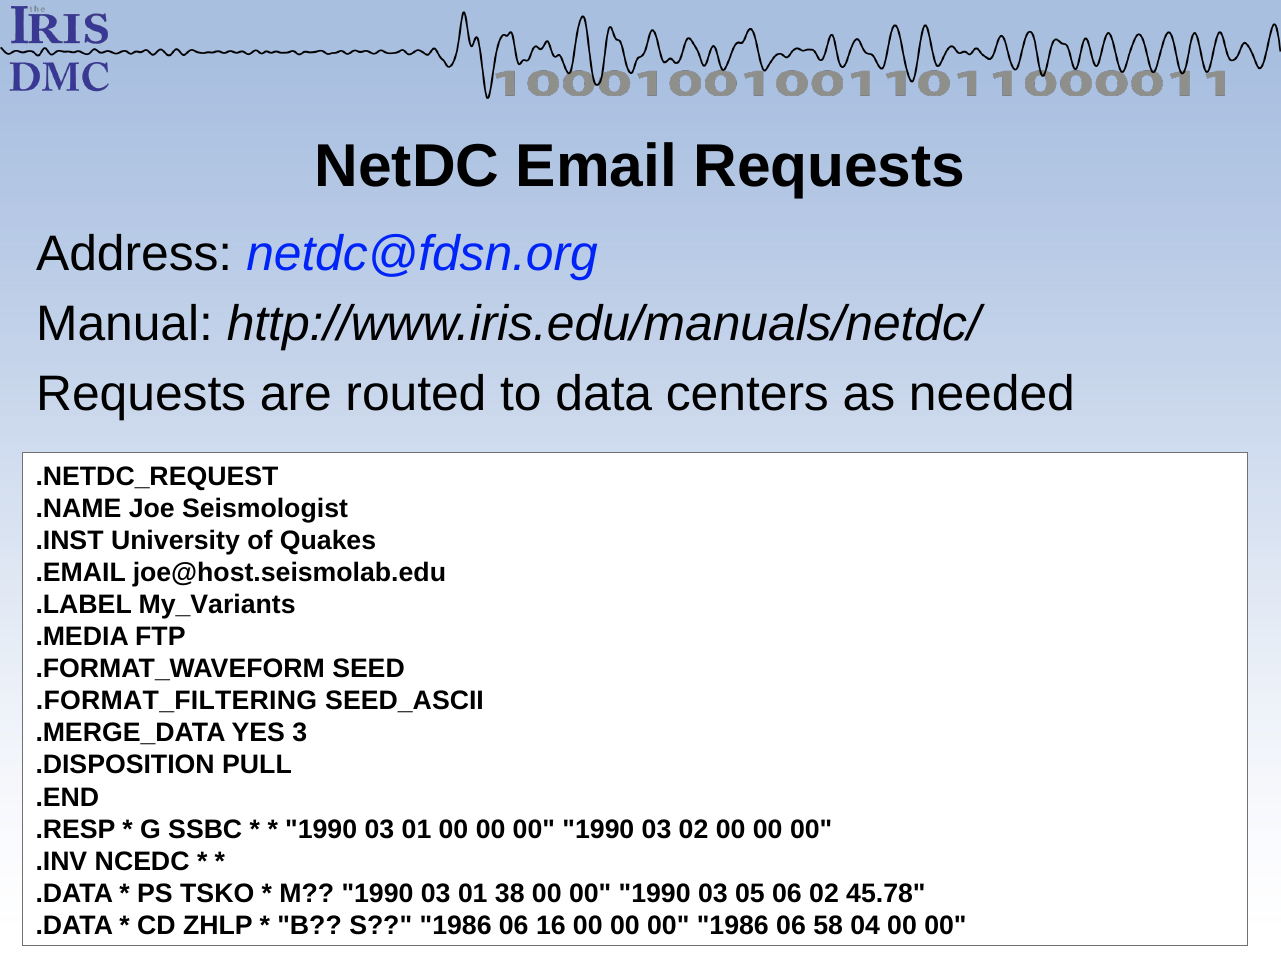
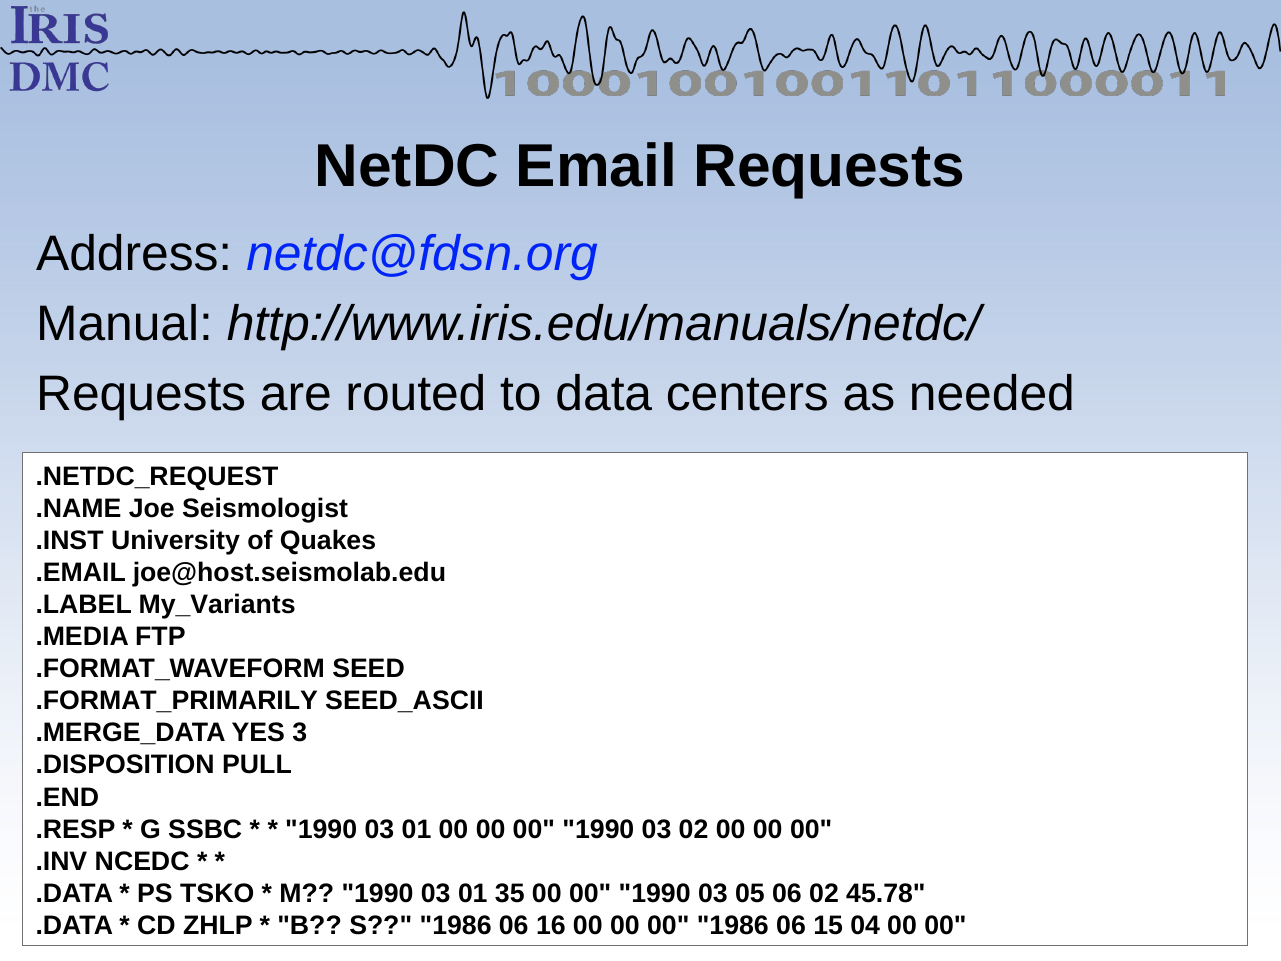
.FORMAT_FILTERING: .FORMAT_FILTERING -> .FORMAT_PRIMARILY (177, 701)
38: 38 -> 35 (510, 893)
58: 58 -> 15 (828, 925)
